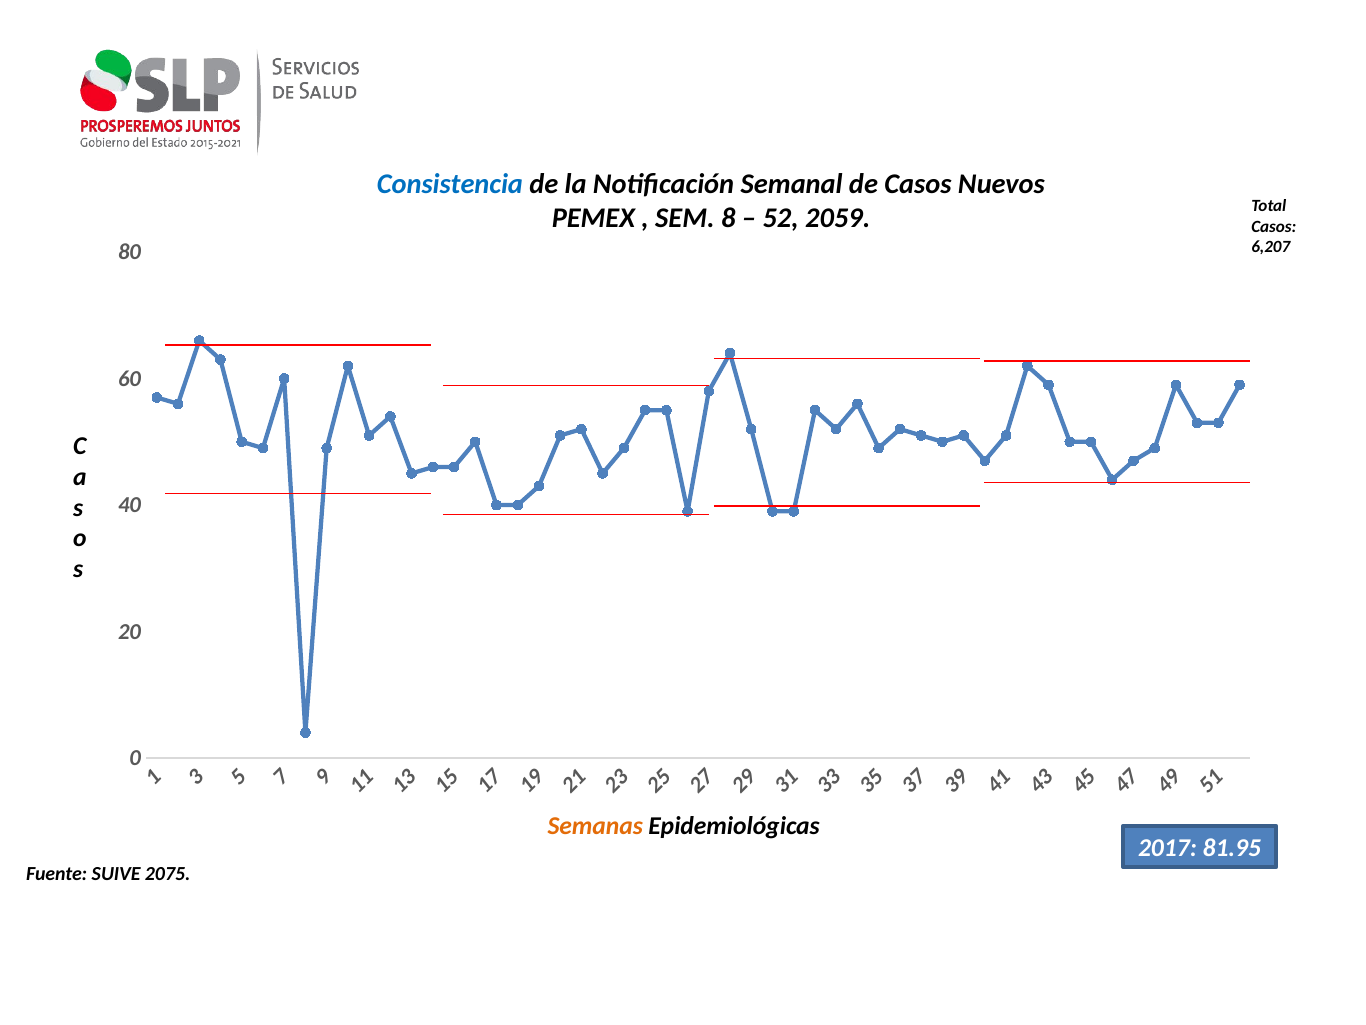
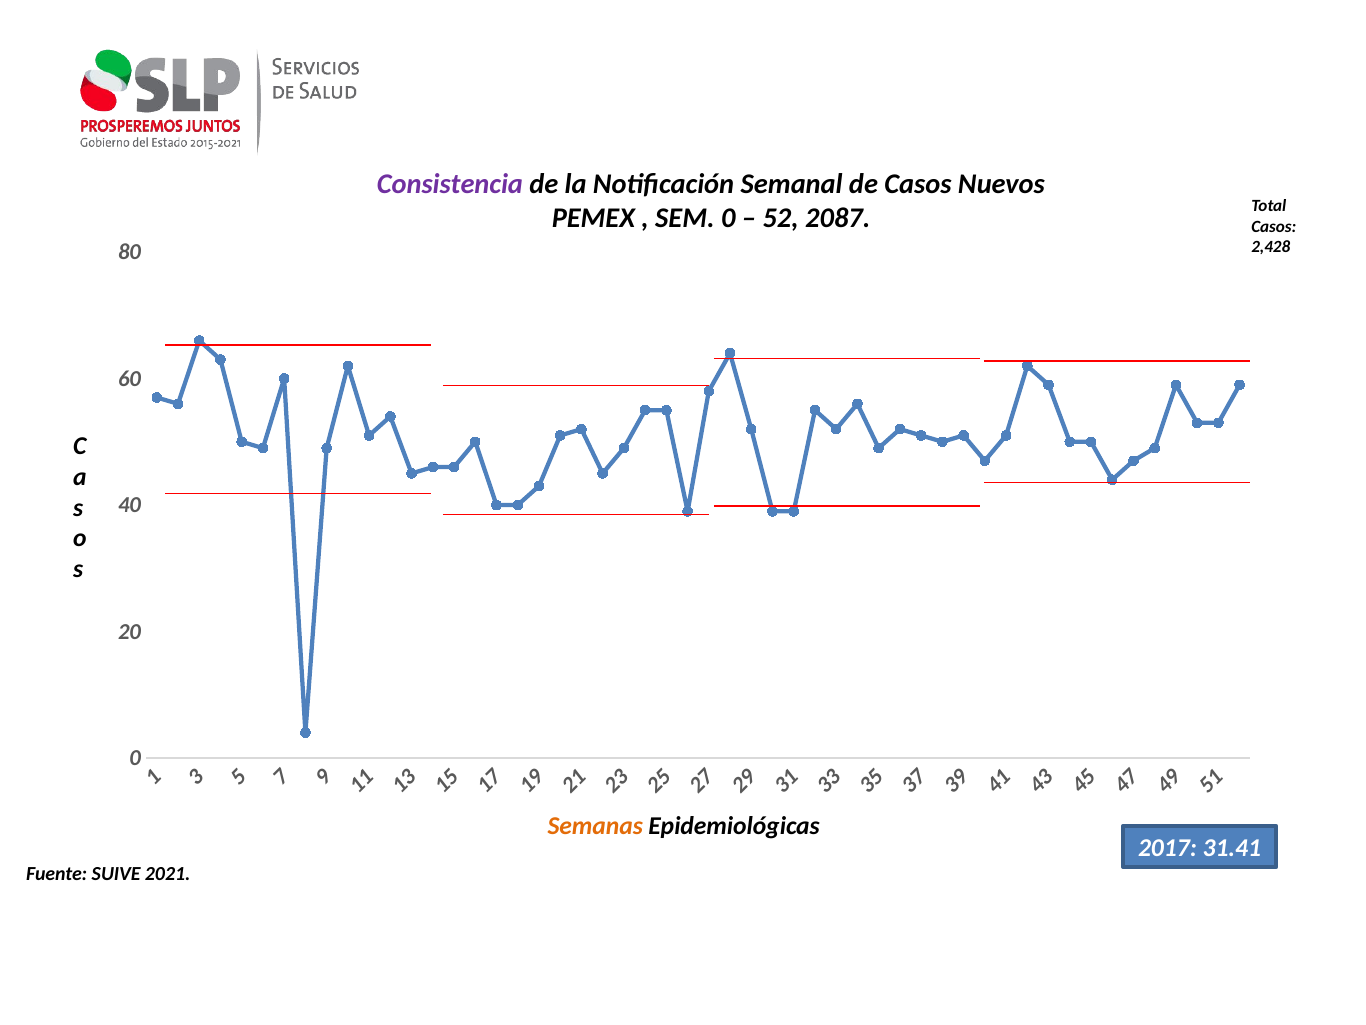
Consistencia colour: blue -> purple (450, 184)
SEM 8: 8 -> 0 (728, 218)
2059: 2059 -> 2087 (838, 218)
6,207: 6,207 -> 2,428 (1271, 247)
81.95: 81.95 -> 31.41 (1232, 848)
2075: 2075 -> 2021 (168, 874)
